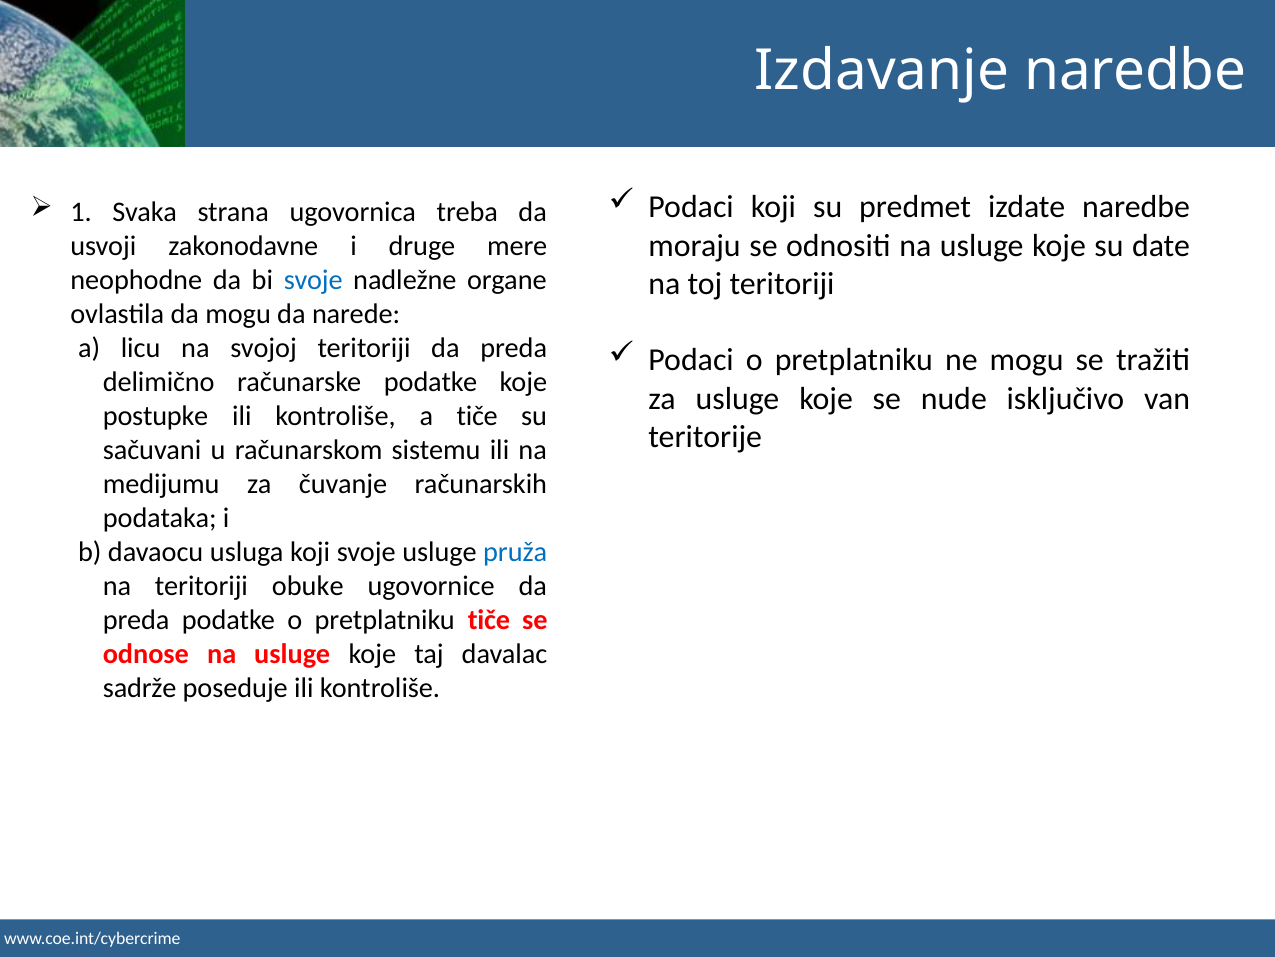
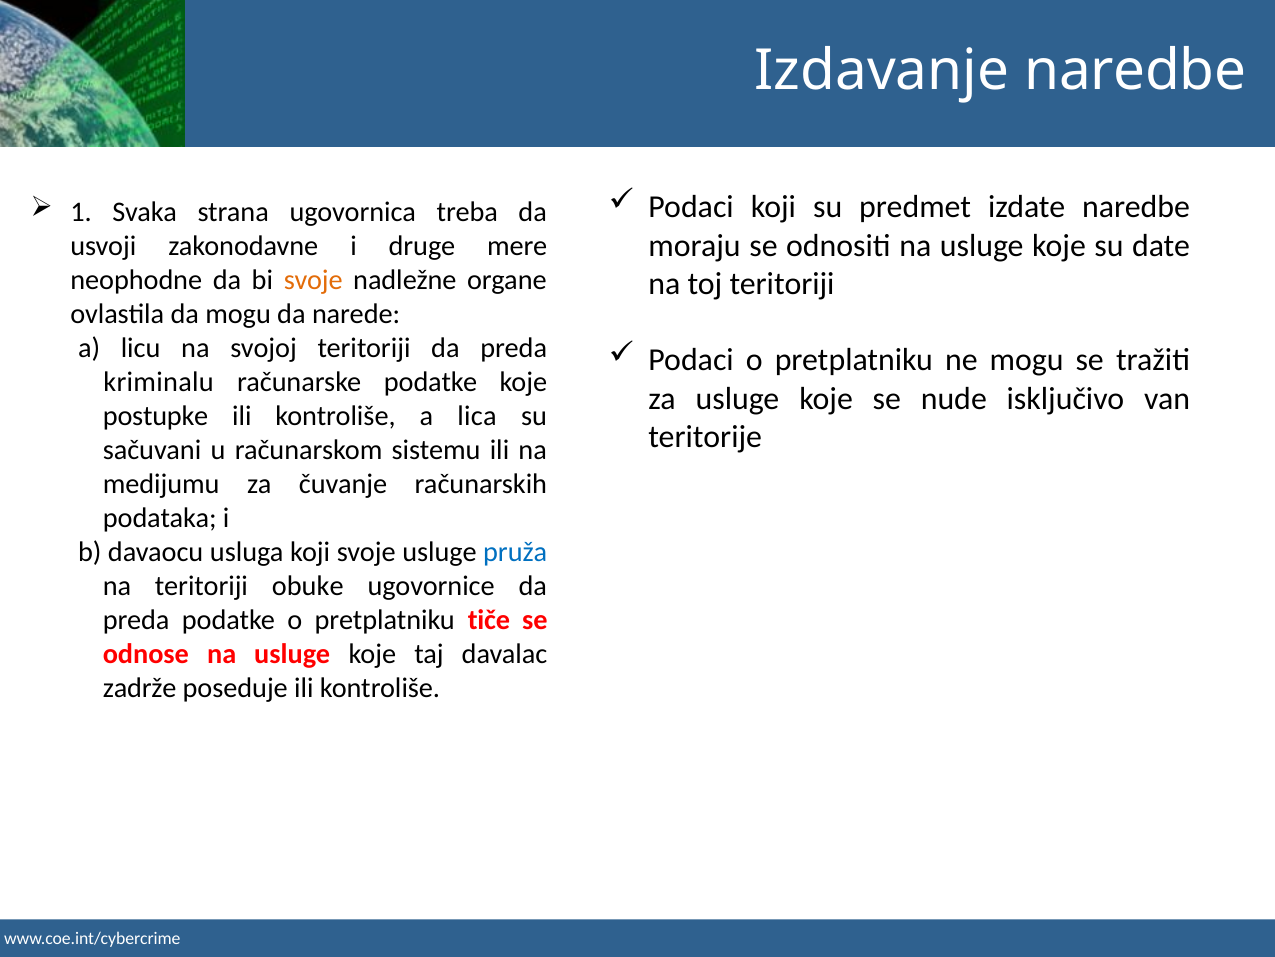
svoje colour: blue -> orange (313, 280)
delimično: delimično -> kriminalu (159, 382)
a tiče: tiče -> lica (477, 416)
sadrže: sadrže -> zadrže (140, 687)
